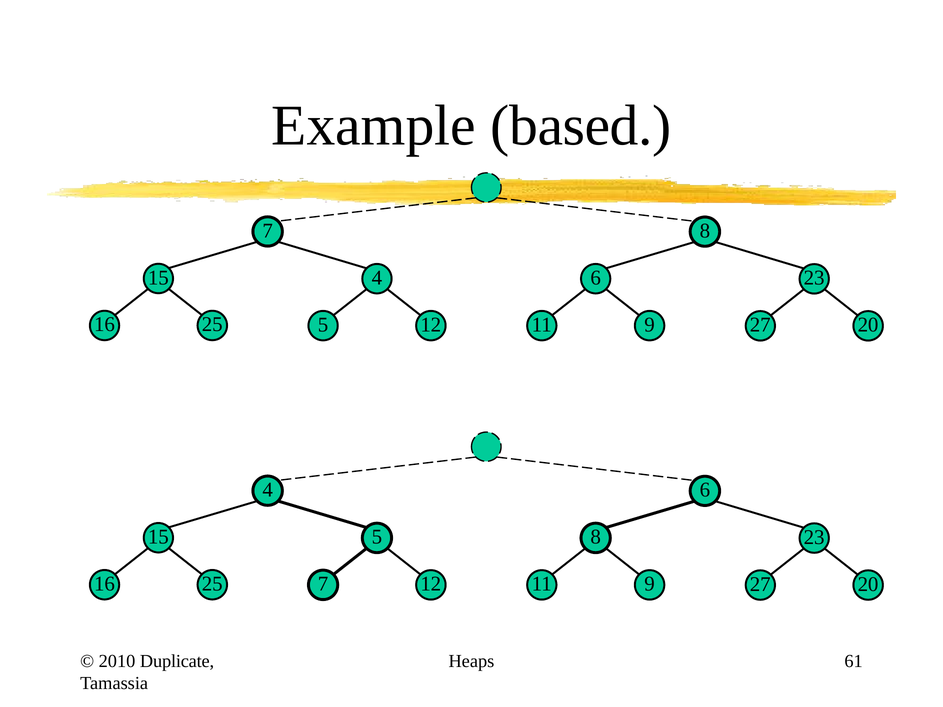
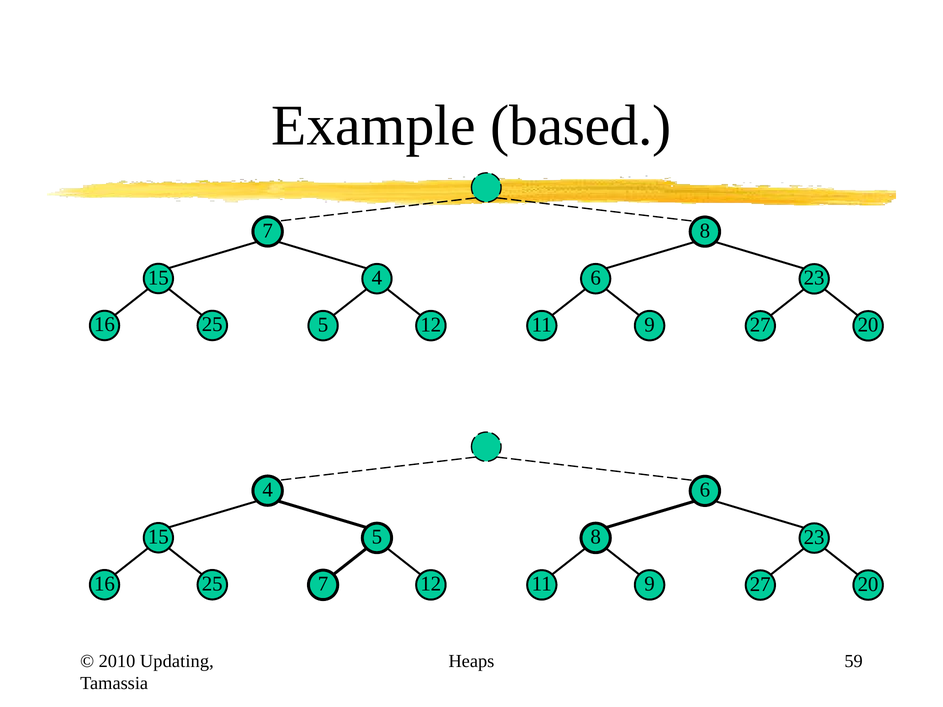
Duplicate: Duplicate -> Updating (177, 661)
61: 61 -> 59 (854, 661)
